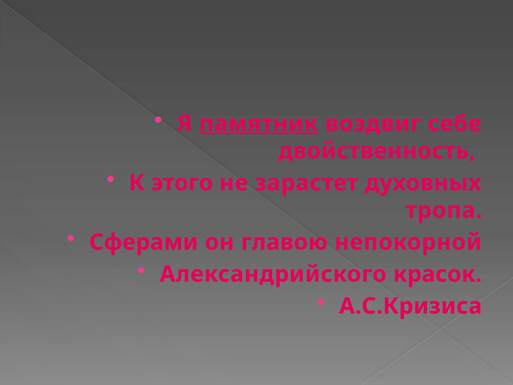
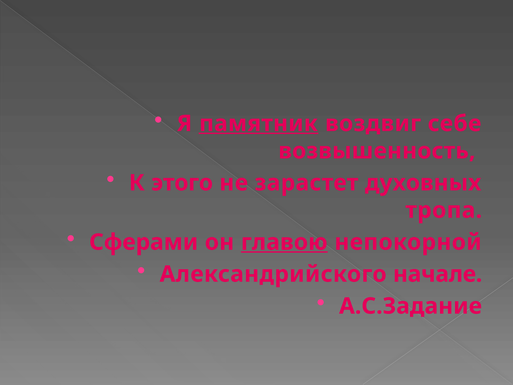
двойственность: двойственность -> возвышенность (377, 151)
главою underline: none -> present (284, 242)
красок: красок -> начале (438, 274)
А.С.Кризиса: А.С.Кризиса -> А.С.Задание (411, 306)
